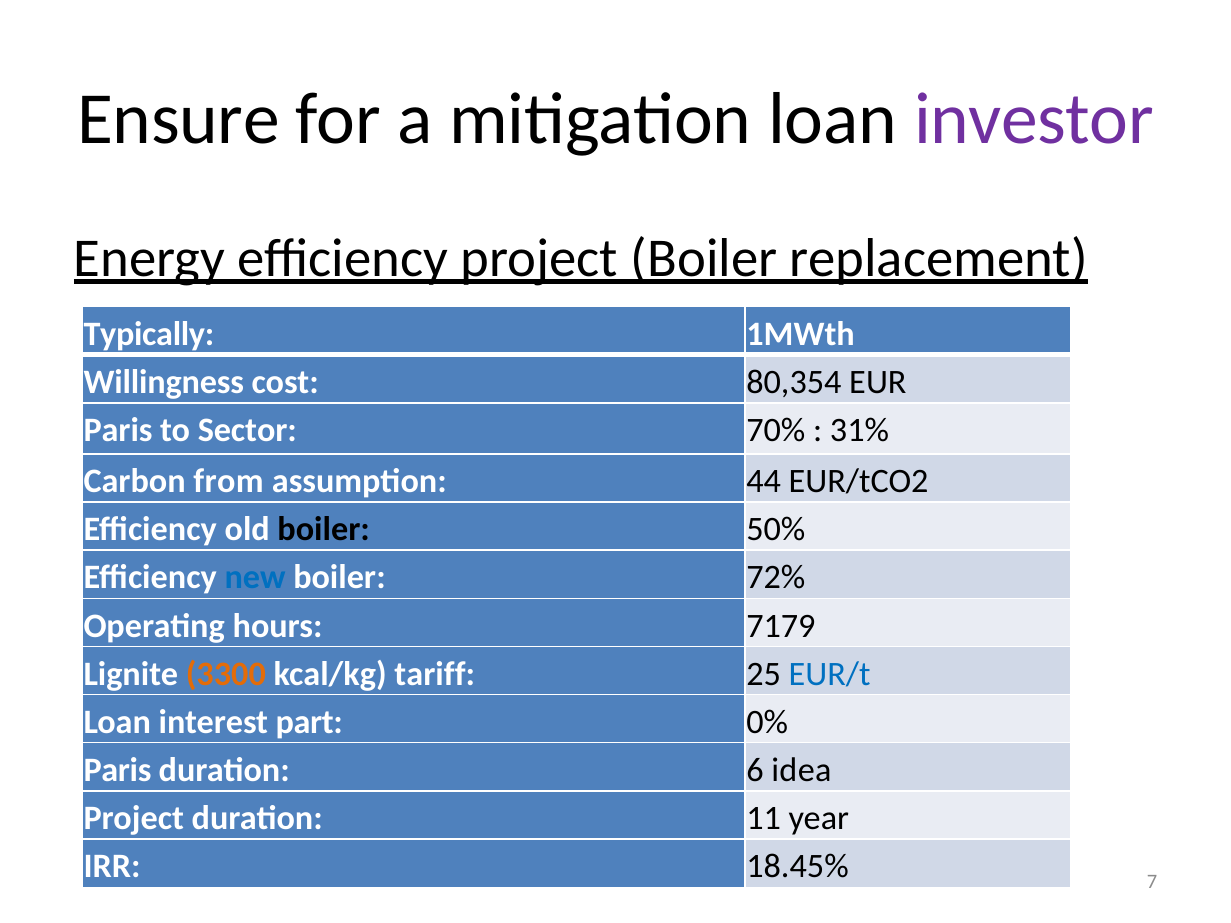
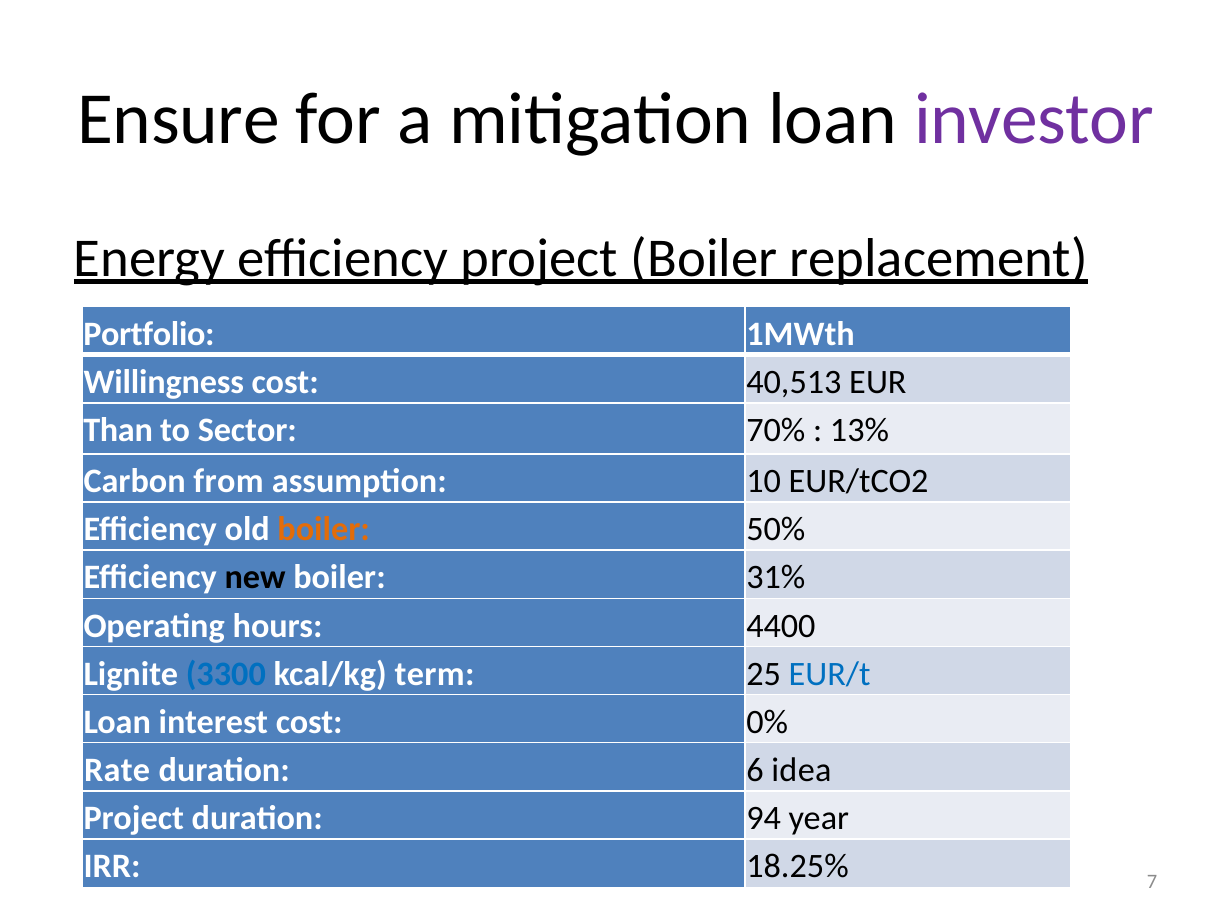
Typically: Typically -> Portfolio (149, 334)
80,354: 80,354 -> 40,513 (794, 382)
Paris: Paris -> Than (118, 430)
31%: 31% -> 13% (860, 430)
44: 44 -> 10 (764, 481)
boiler colour: black -> orange (324, 530)
new colour: blue -> black (255, 578)
72%: 72% -> 31% (776, 578)
7179: 7179 -> 4400 (781, 626)
3300 colour: orange -> blue (226, 674)
tariff: tariff -> term (435, 674)
interest part: part -> cost (309, 722)
Paris: Paris -> Rate (117, 771)
11: 11 -> 94 (764, 819)
18.45%: 18.45% -> 18.25% (798, 867)
